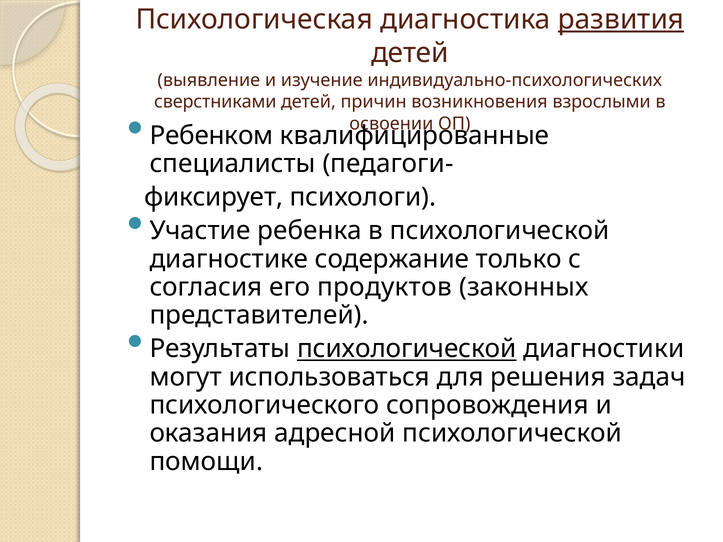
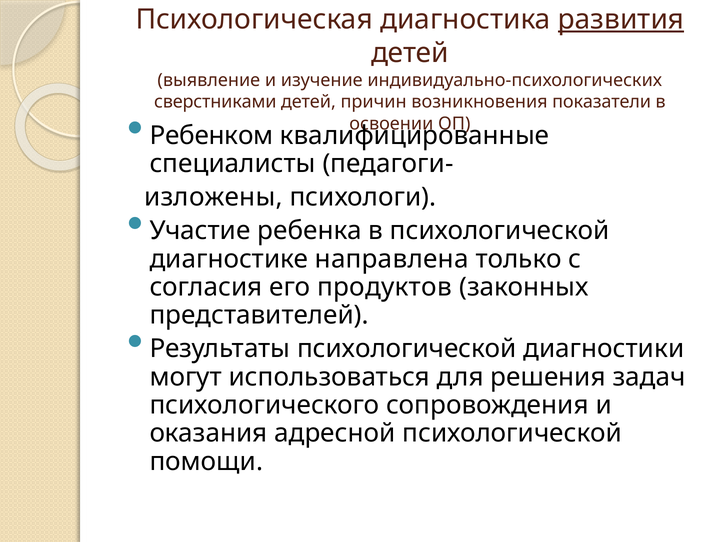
взрослыми: взрослыми -> показатели (602, 102)
фиксирует: фиксирует -> изложены (213, 197)
содержание: содержание -> направлена (392, 259)
психологической underline: present -> none (407, 349)
